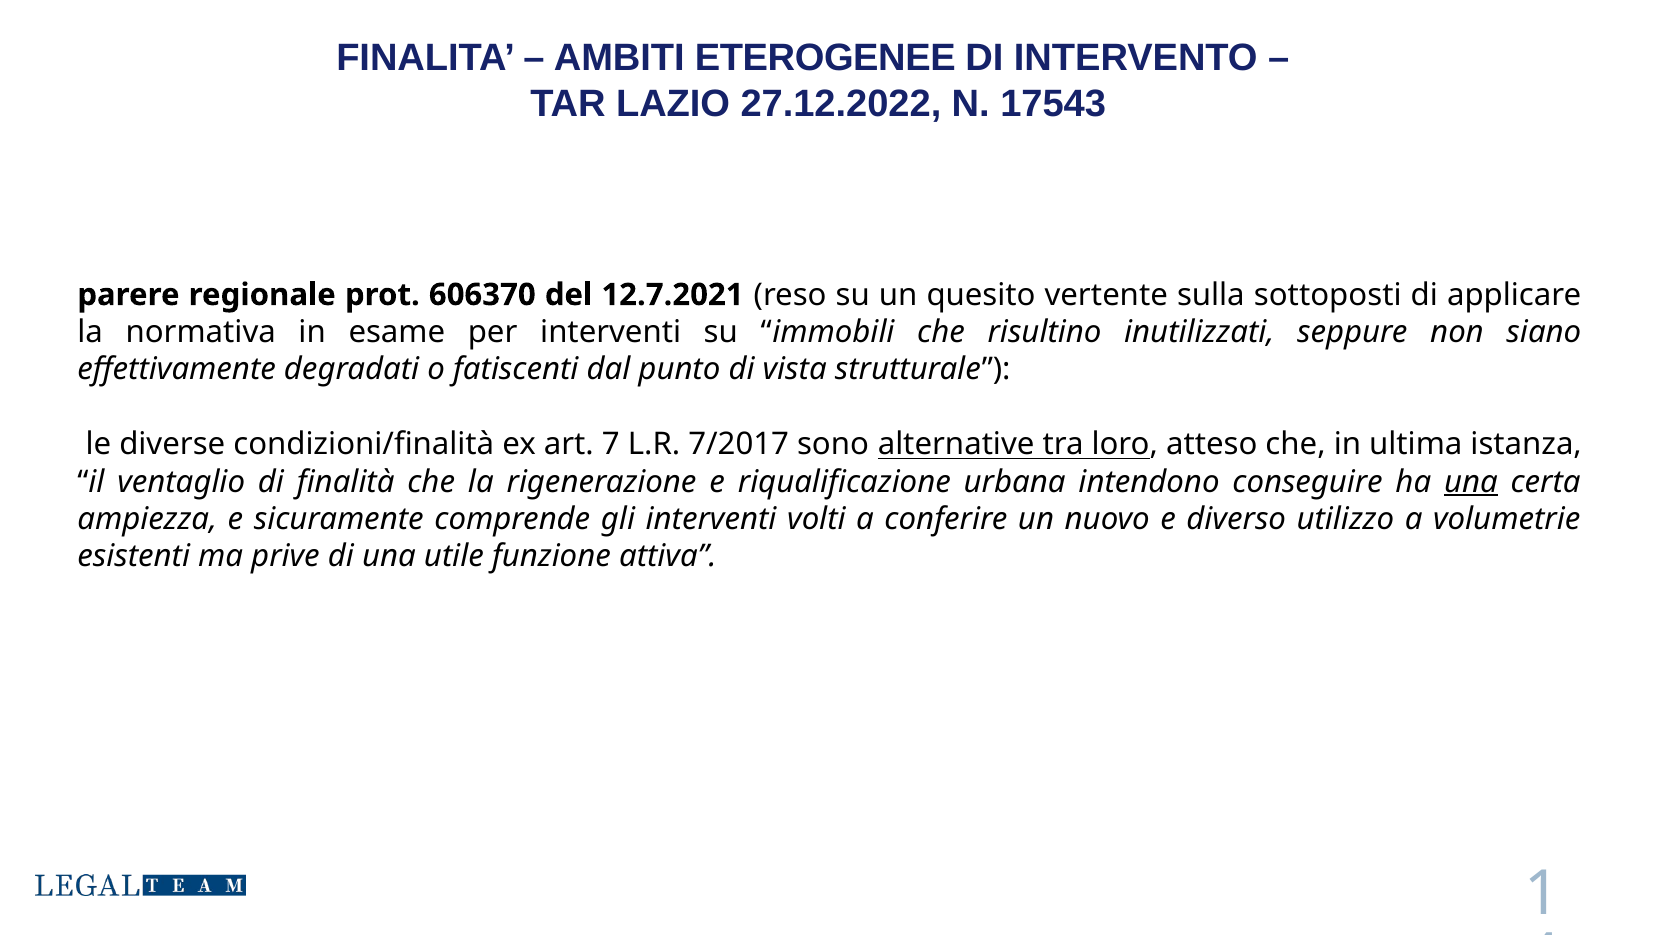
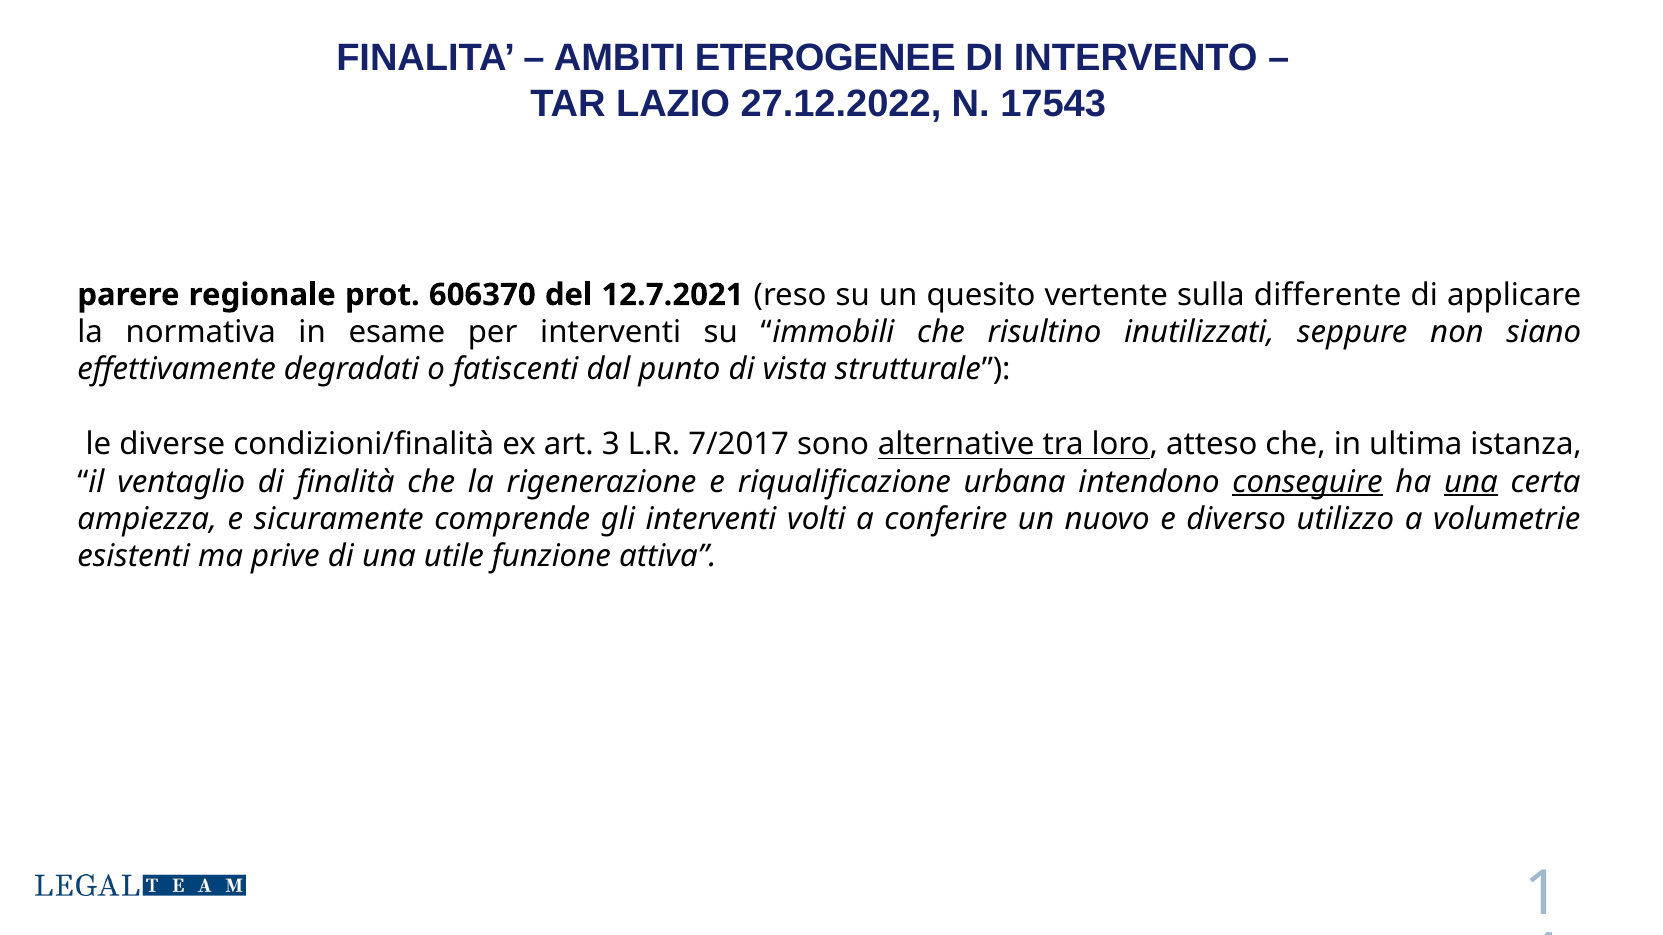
sottoposti: sottoposti -> differente (1328, 295)
7: 7 -> 3 (611, 445)
conseguire underline: none -> present (1308, 482)
